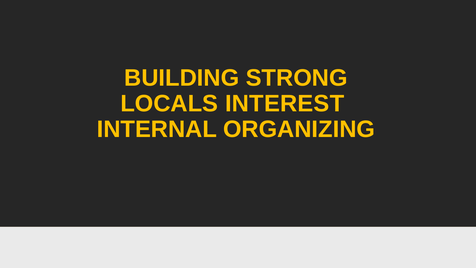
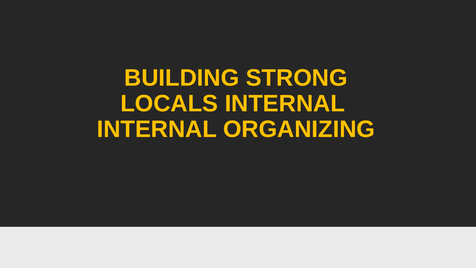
LOCALS INTEREST: INTEREST -> INTERNAL (285, 104)
